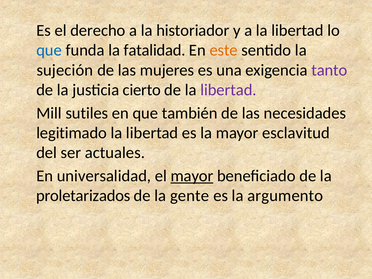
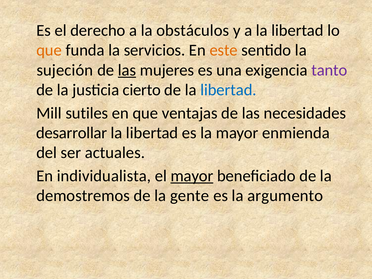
historiador: historiador -> obstáculos (193, 30)
que colour: blue -> orange (49, 50)
fatalidad: fatalidad -> servicios (155, 50)
las underline: none -> present (127, 70)
libertad colour: purple -> blue (228, 90)
también: también -> ventajas (190, 113)
legitimado: legitimado -> desarrollar (72, 133)
esclavitud: esclavitud -> enmienda (296, 133)
universalidad: universalidad -> individualista (104, 176)
proletarizados: proletarizados -> demostremos (83, 196)
